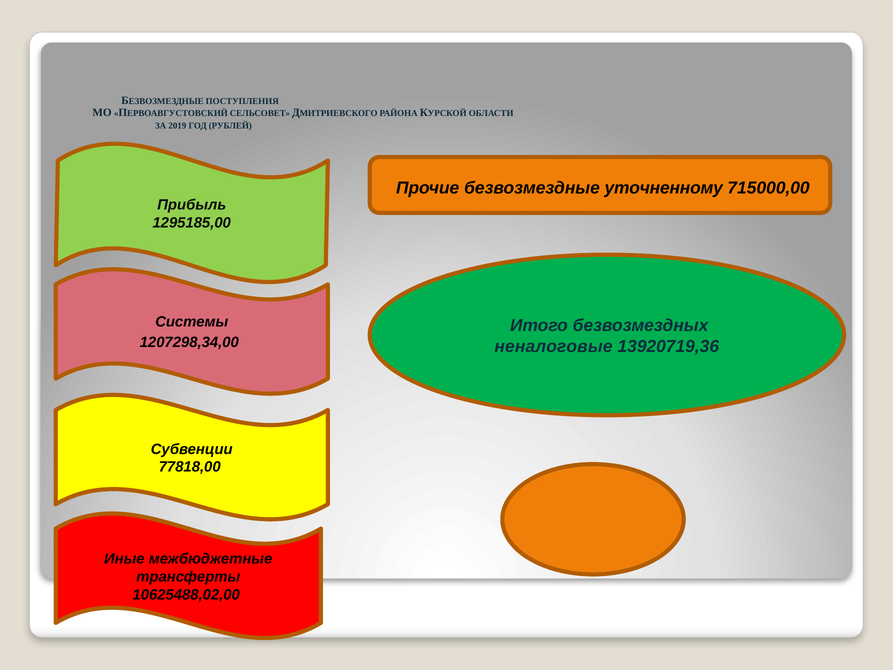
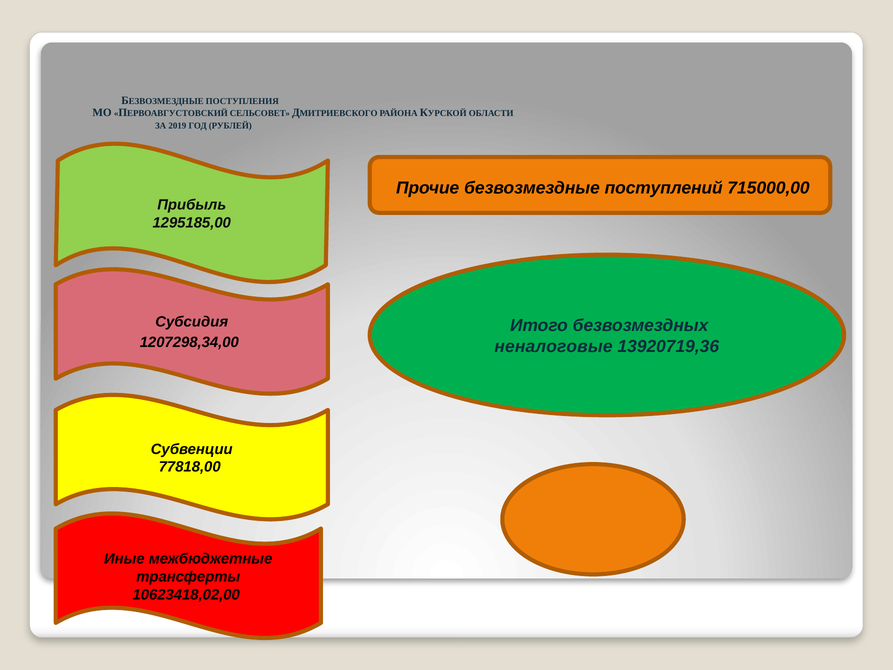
уточненному: уточненному -> поступлений (664, 188)
Системы: Системы -> Субсидия (192, 322)
10625488,02,00: 10625488,02,00 -> 10623418,02,00 (186, 594)
